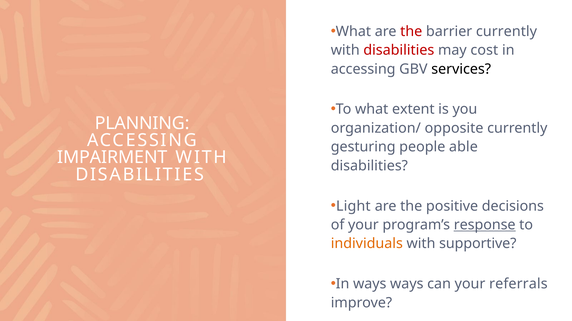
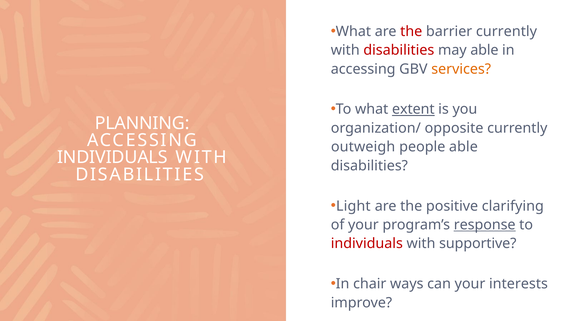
may cost: cost -> able (484, 50)
services colour: black -> orange (461, 69)
extent underline: none -> present (413, 110)
gesturing: gesturing -> outweigh (363, 147)
IMPAIRMENT: IMPAIRMENT -> INDIVIDUALS (112, 158)
decisions: decisions -> clarifying (513, 206)
individuals colour: orange -> red (367, 244)
In ways: ways -> chair (370, 284)
referrals: referrals -> interests (518, 284)
